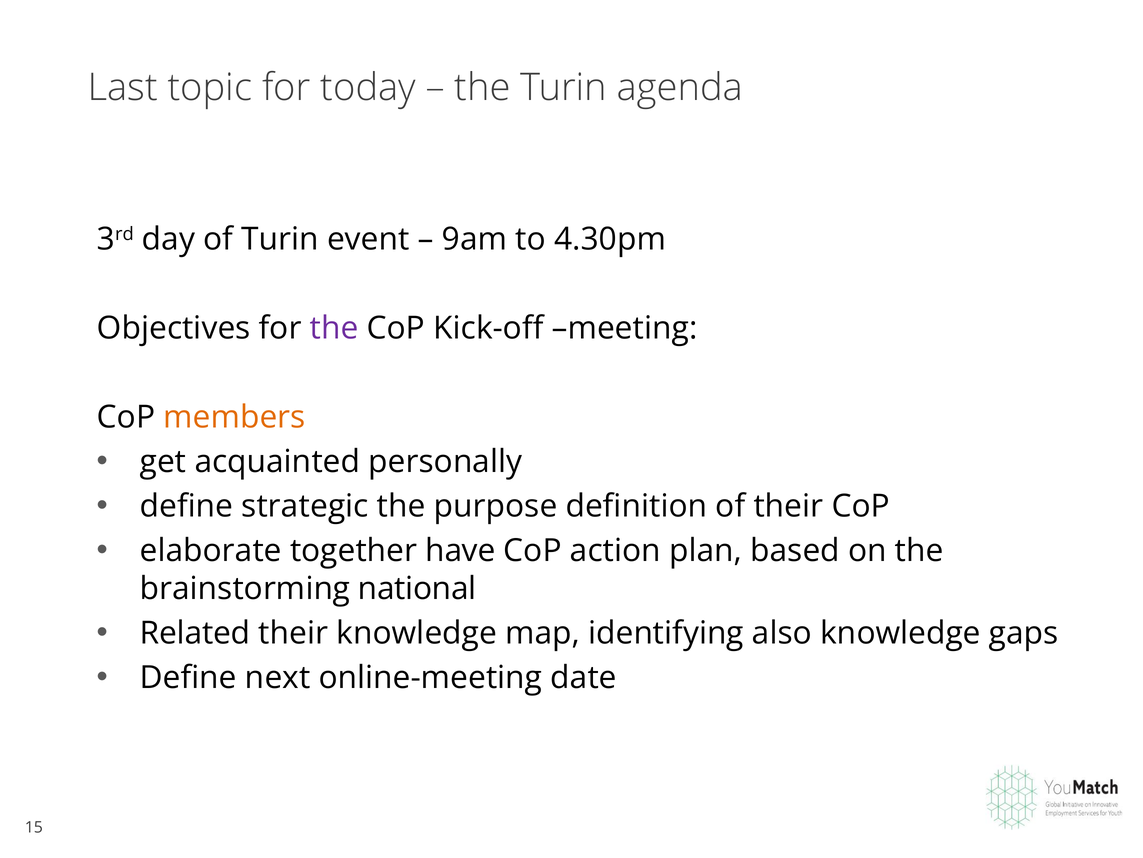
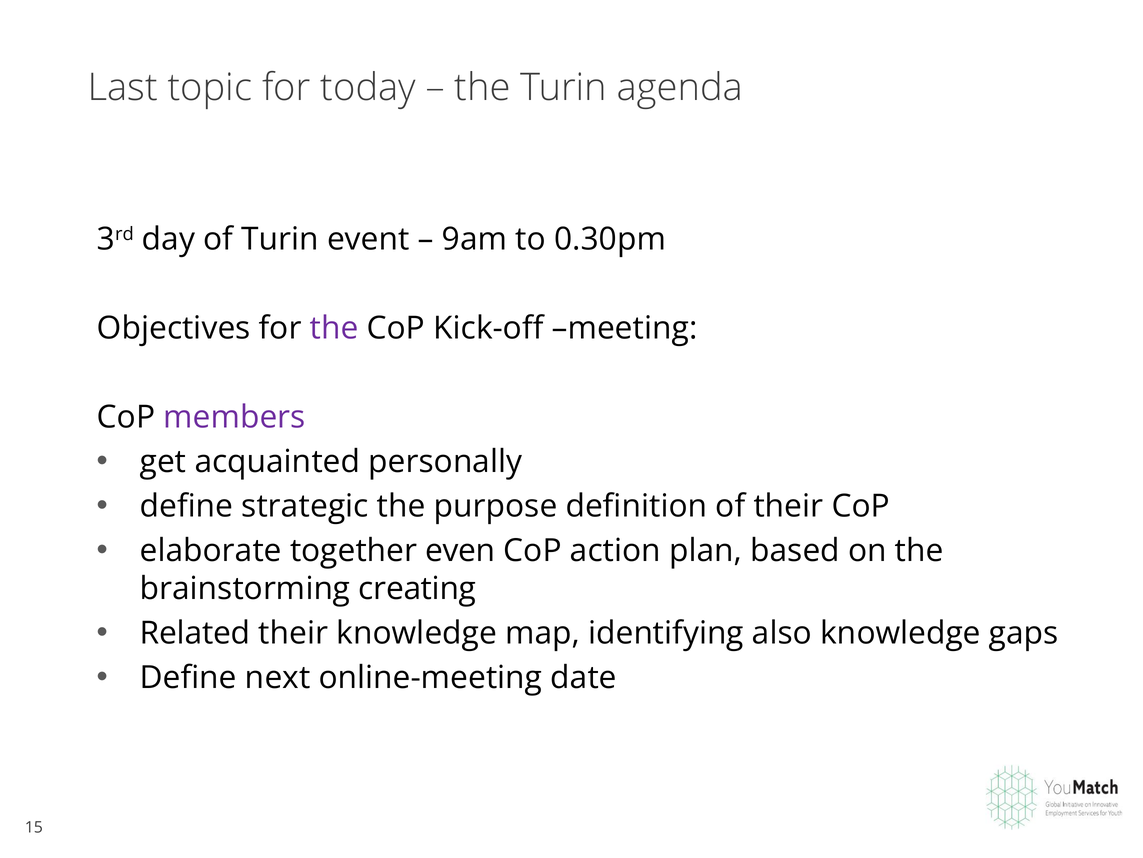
4.30pm: 4.30pm -> 0.30pm (610, 239)
members colour: orange -> purple (234, 417)
have: have -> even (460, 550)
national: national -> creating (417, 588)
